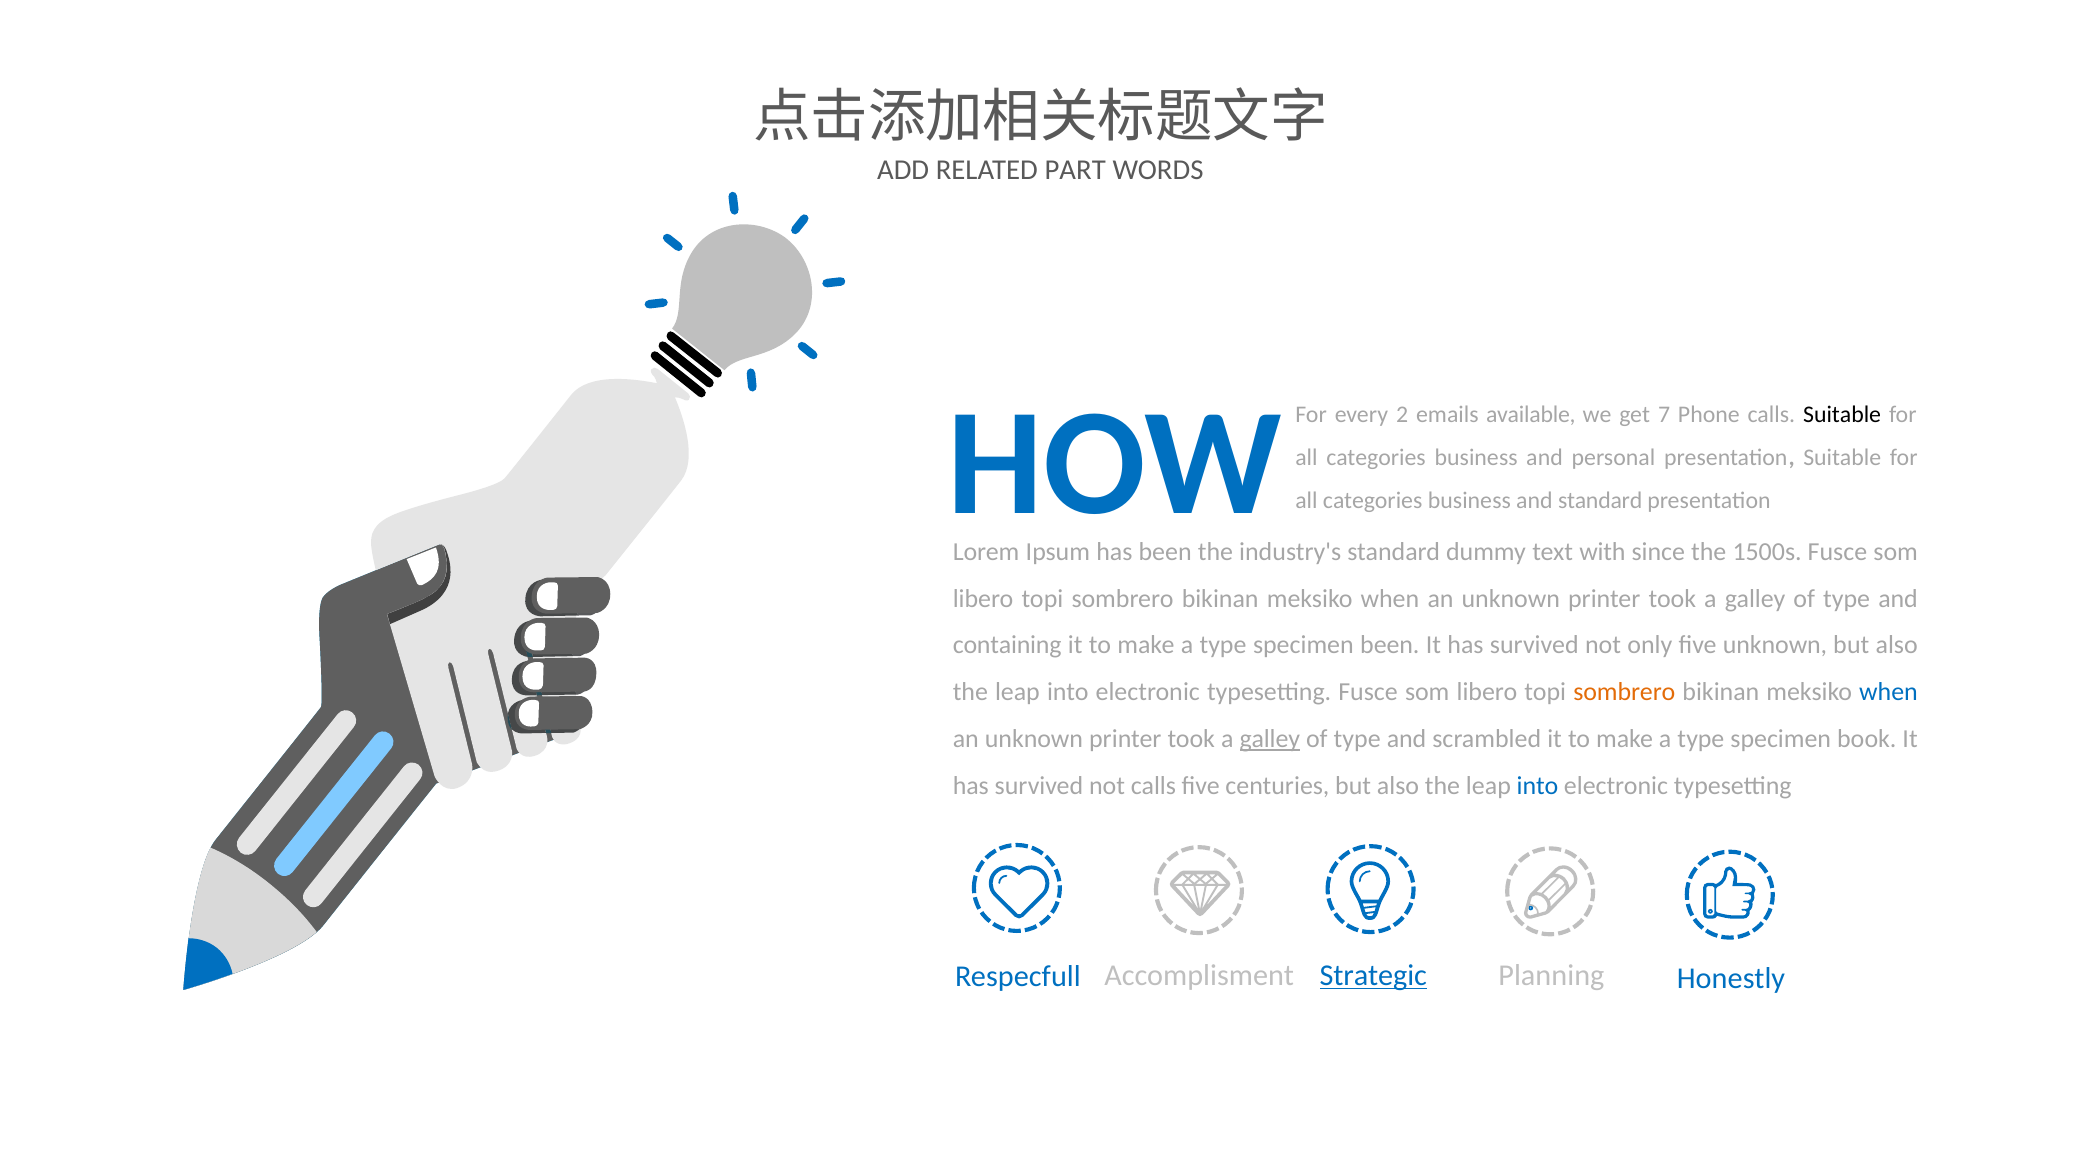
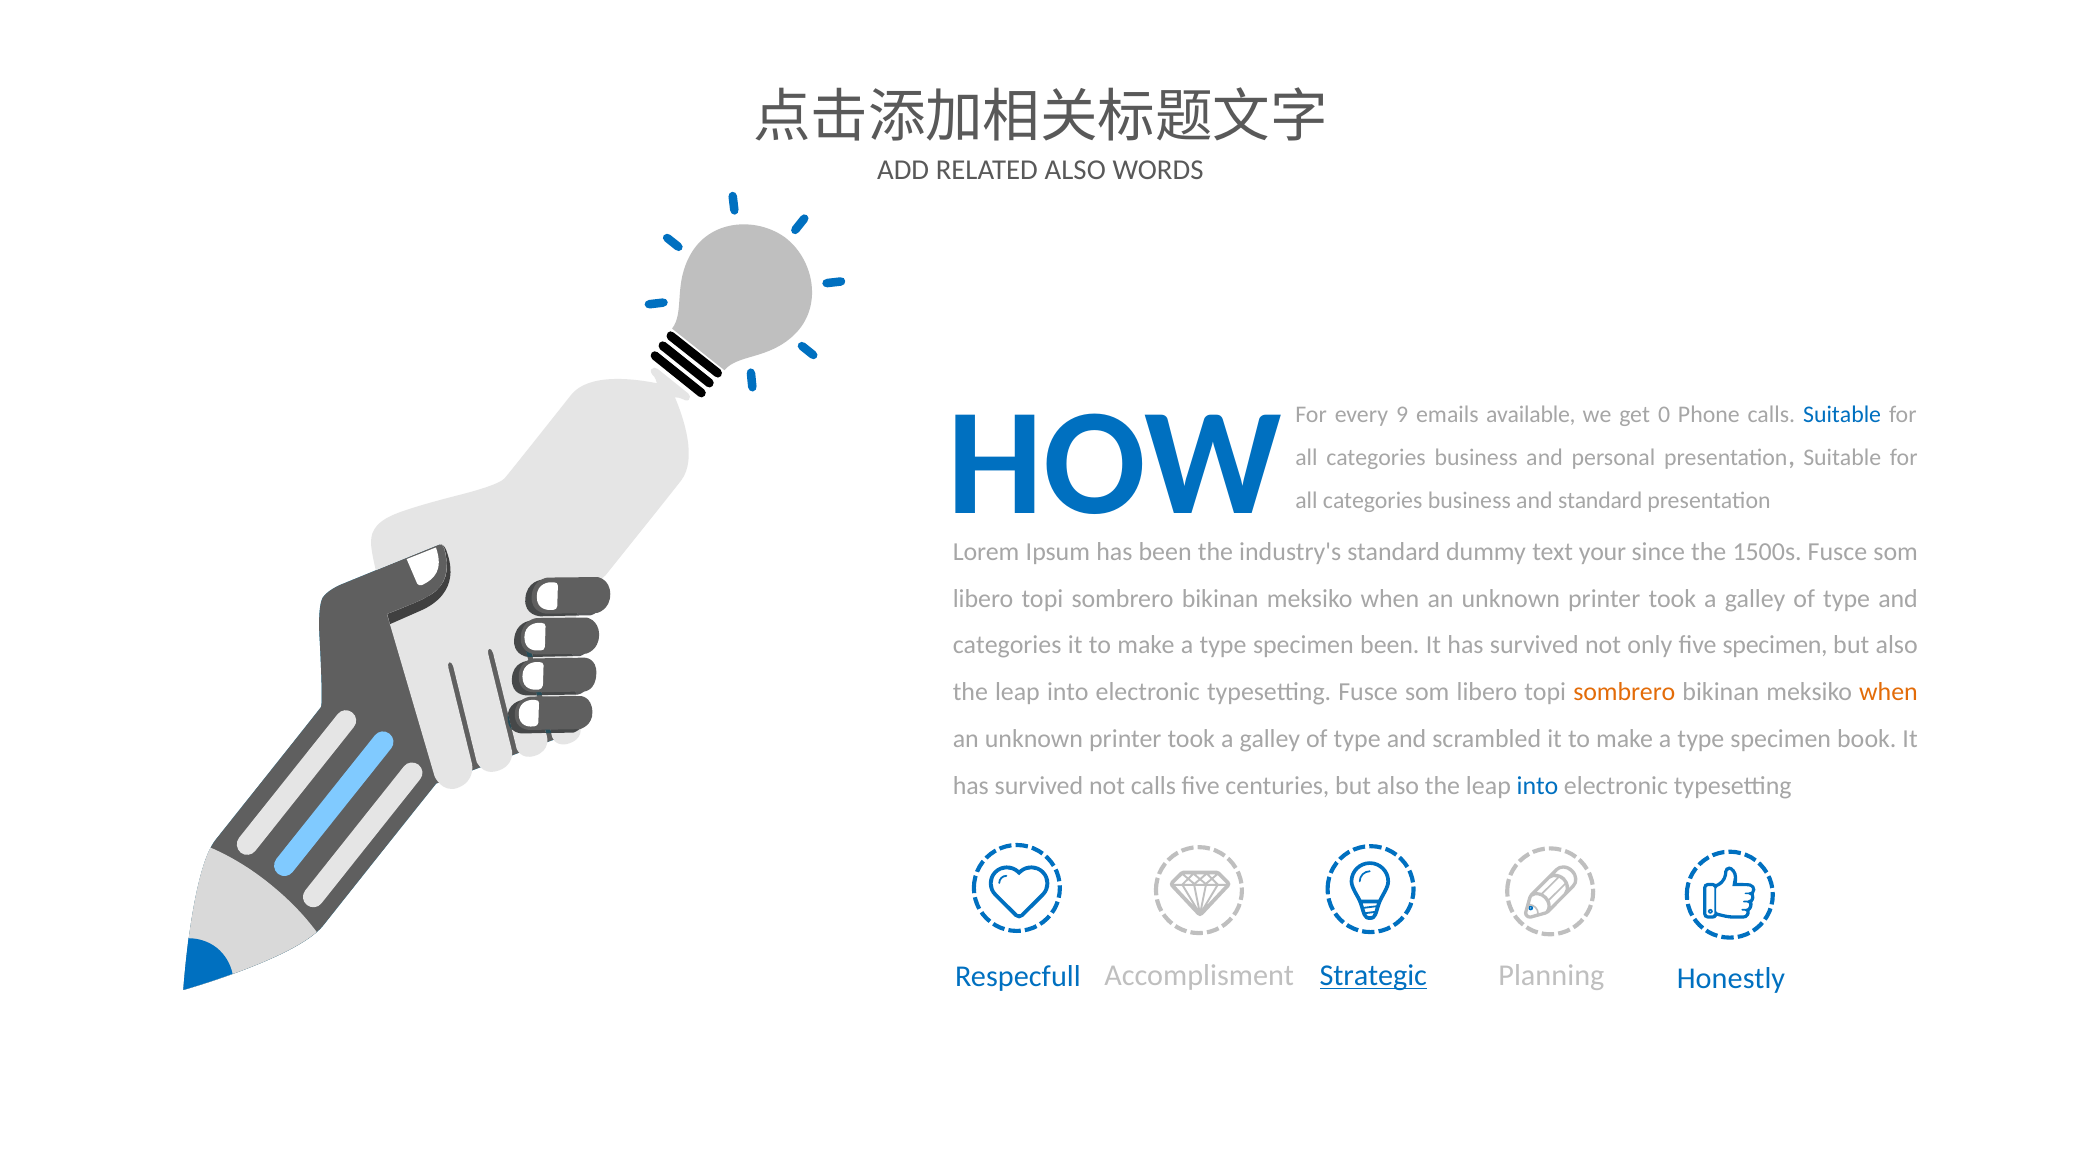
RELATED PART: PART -> ALSO (1075, 170)
2: 2 -> 9 (1402, 415)
7: 7 -> 0 (1664, 415)
Suitable colour: black -> blue (1842, 415)
with: with -> your (1602, 552)
containing: containing -> categories (1007, 646)
five unknown: unknown -> specimen (1775, 646)
when colour: blue -> orange (1888, 692)
galley underline: present -> none (1270, 739)
